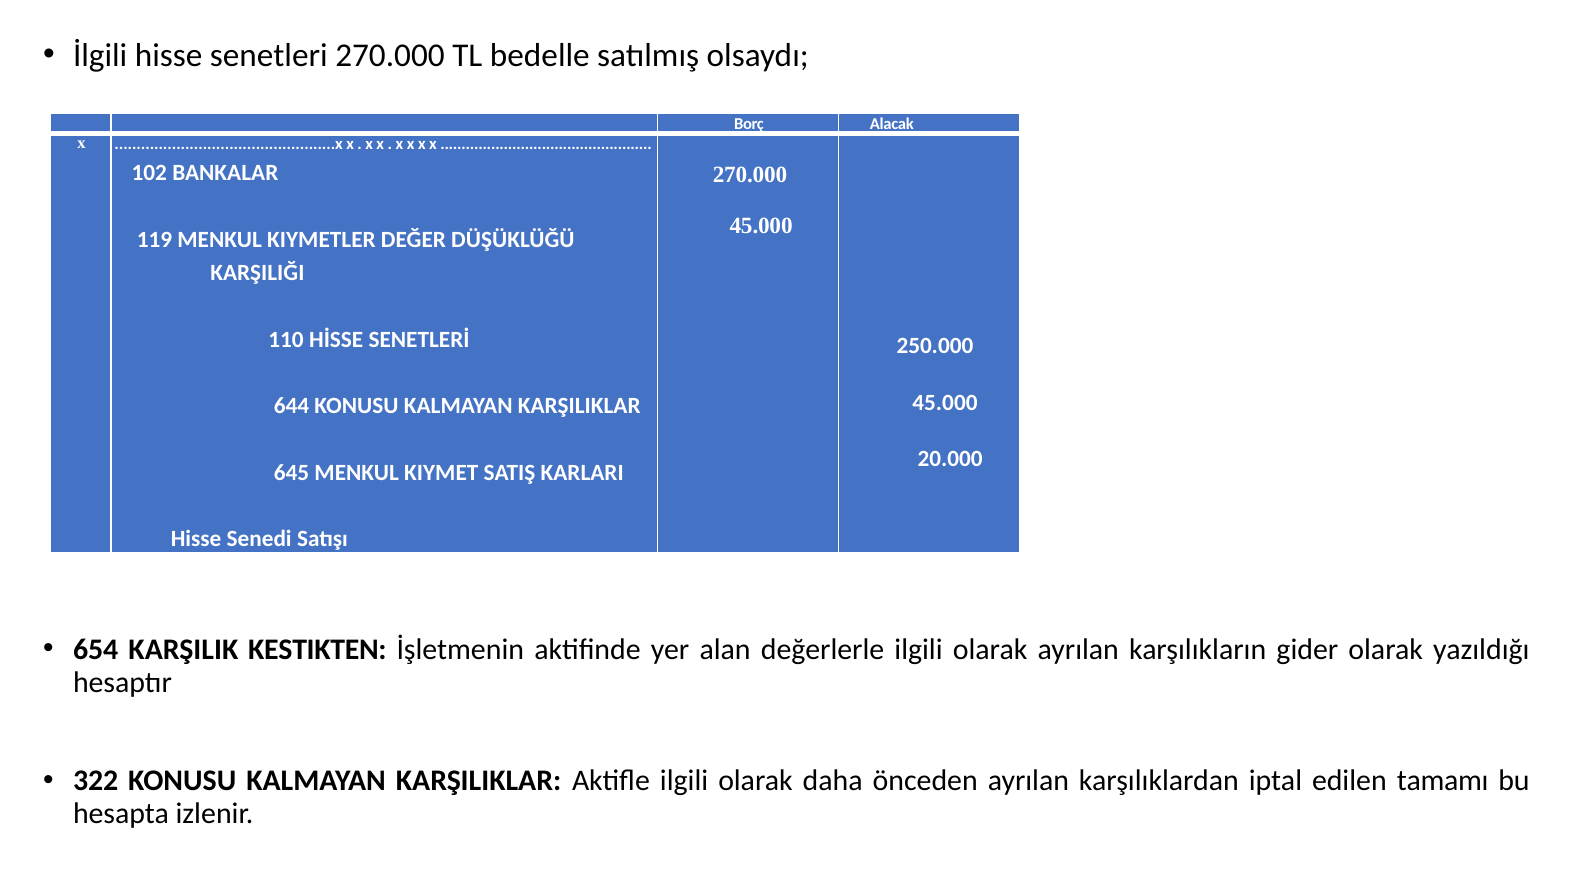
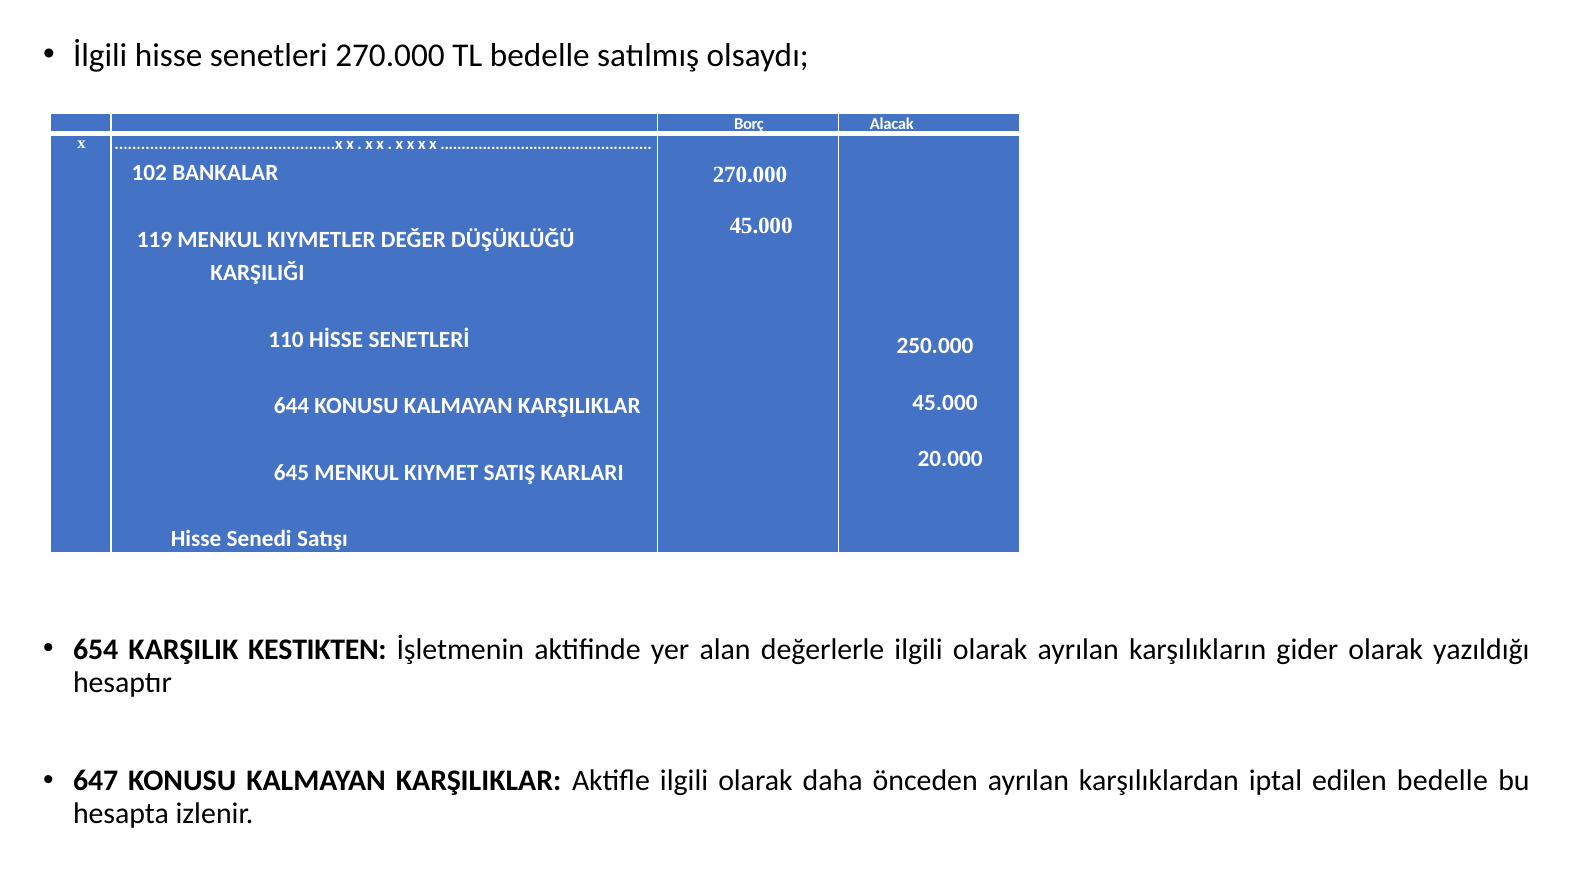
322: 322 -> 647 (96, 781)
edilen tamamı: tamamı -> bedelle (1442, 781)
